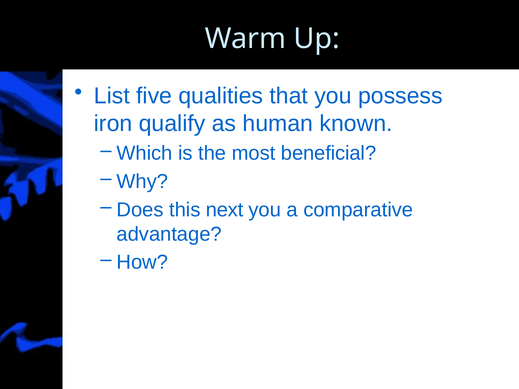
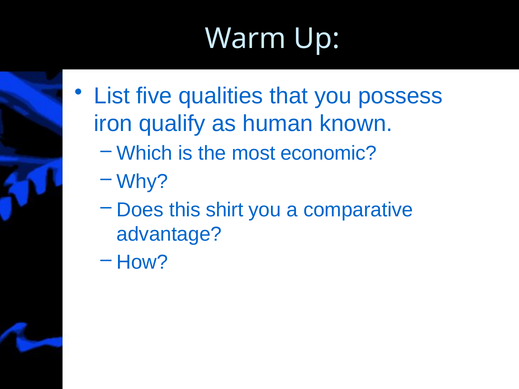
beneficial: beneficial -> economic (329, 153)
next: next -> shirt (225, 210)
